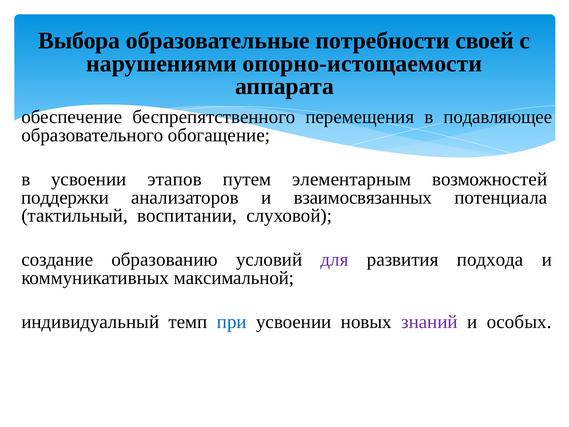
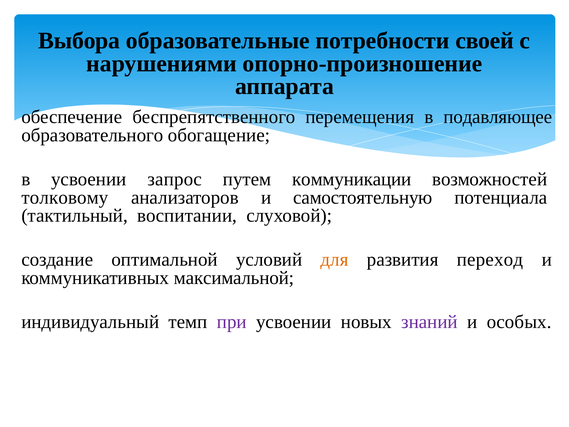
опорно-истощаемости: опорно-истощаемости -> опорно-произношение (363, 64)
этапов: этапов -> запрос (175, 179)
элементарным: элементарным -> коммуникации (352, 179)
поддержки: поддержки -> толковому (65, 197)
взаимосвязанных: взаимосвязанных -> самостоятельную (363, 197)
образованию: образованию -> оптимальной (165, 260)
для colour: purple -> orange (335, 260)
подхода: подхода -> переход (490, 260)
при colour: blue -> purple (232, 322)
